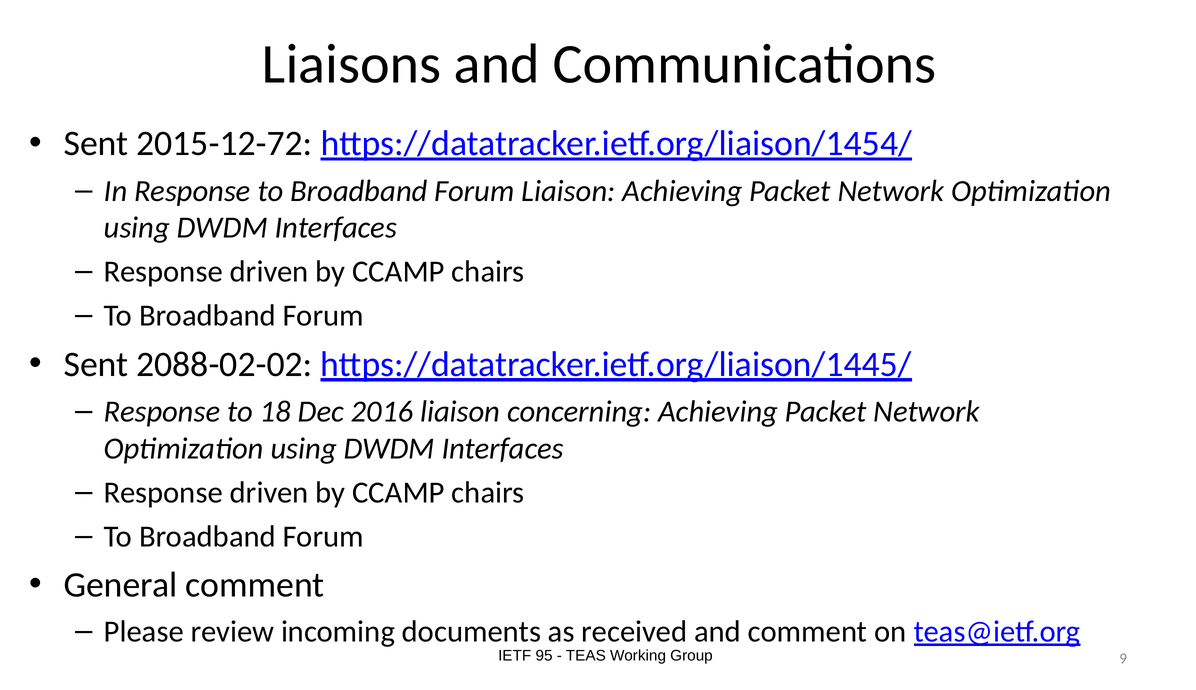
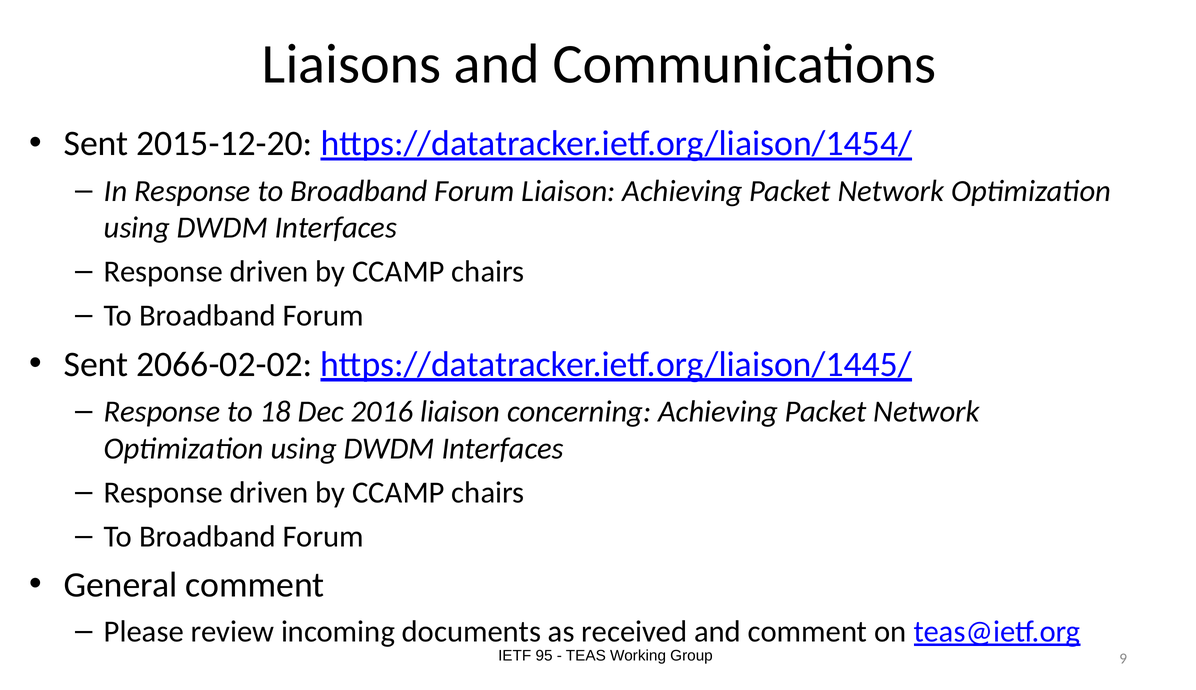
2015-12-72: 2015-12-72 -> 2015-12-20 (224, 144)
2088-02-02: 2088-02-02 -> 2066-02-02 (224, 364)
